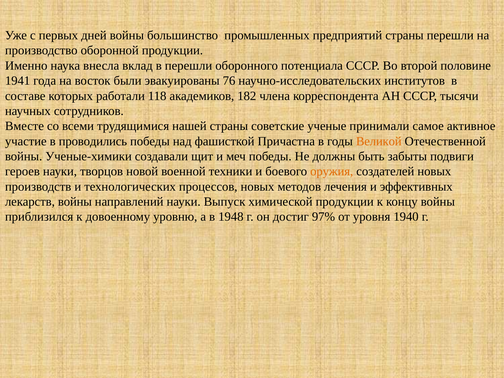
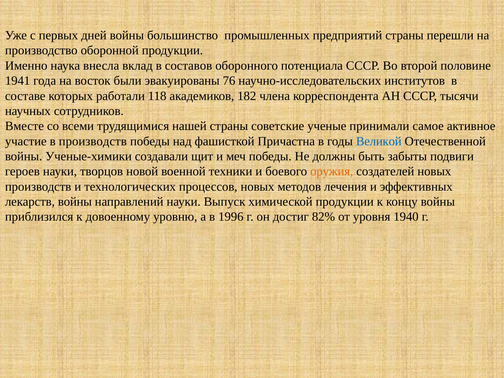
в перешли: перешли -> составов (189, 66)
в проводились: проводились -> производств (93, 141)
Великой colour: orange -> blue (379, 141)
1948: 1948 -> 1996 (231, 217)
97%: 97% -> 82% (323, 217)
